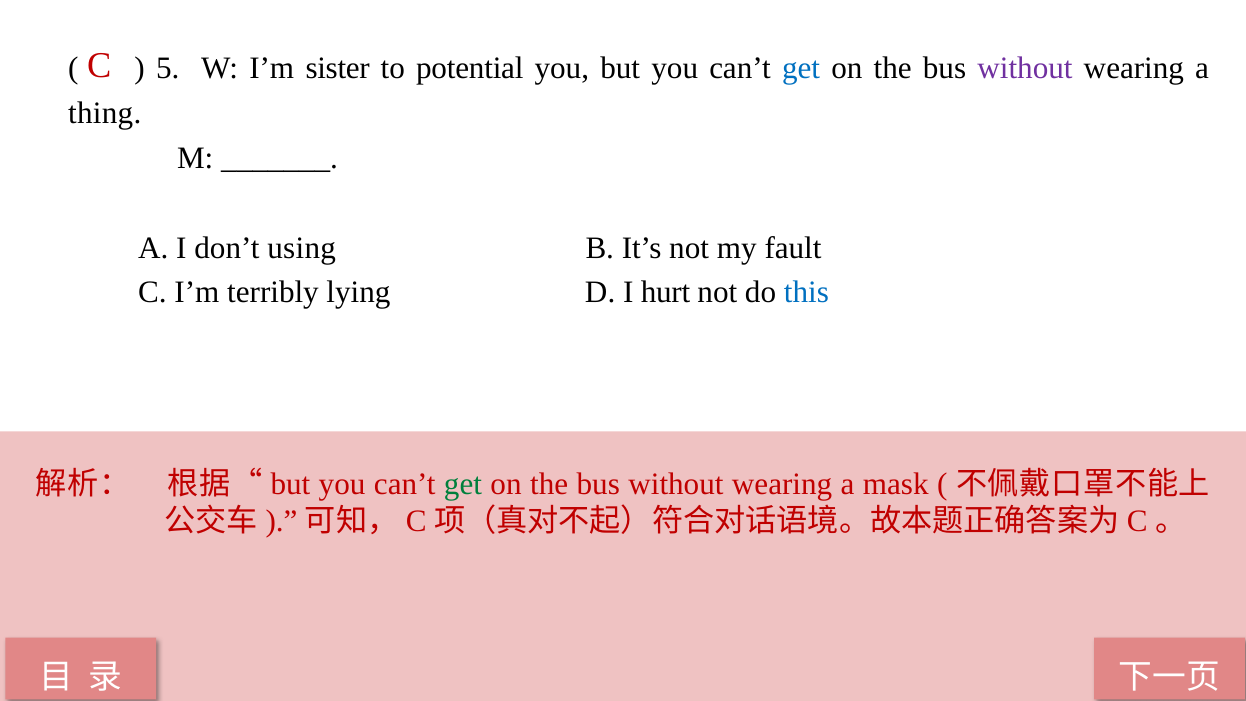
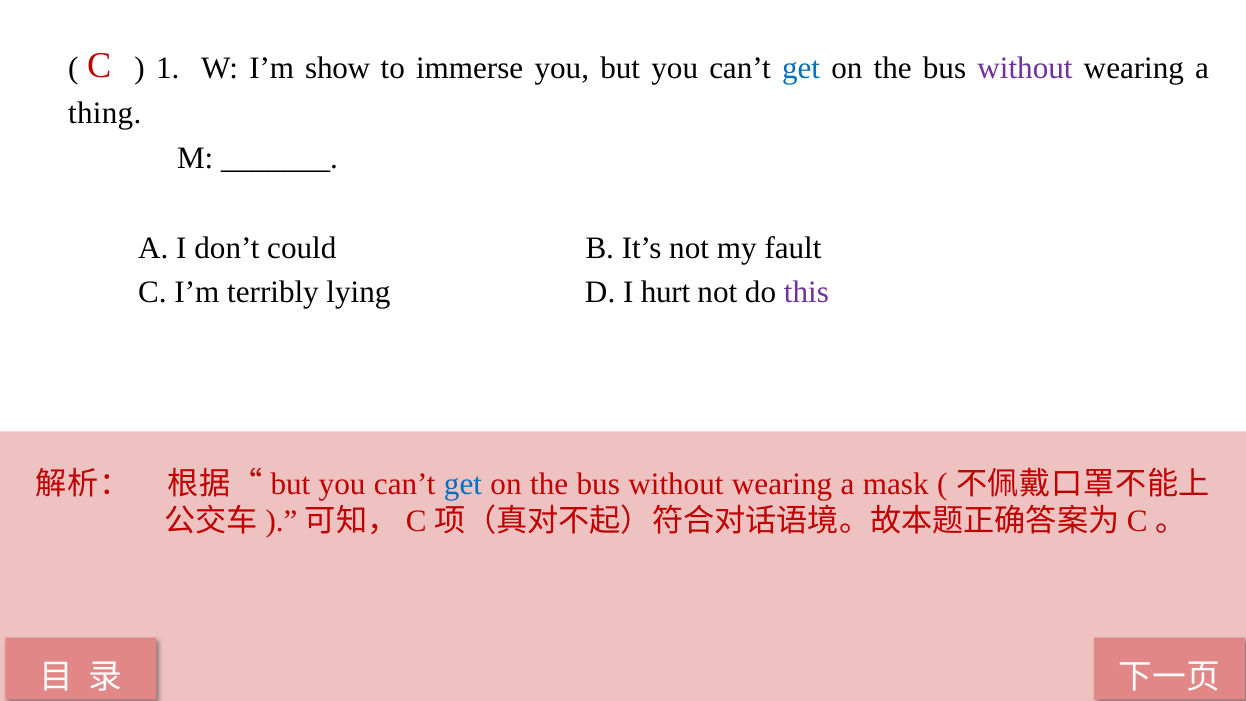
5: 5 -> 1 (168, 68)
sister: sister -> show (338, 68)
potential: potential -> immerse (470, 68)
using: using -> could (302, 248)
this colour: blue -> purple (806, 293)
get colour: green -> blue (463, 484)
